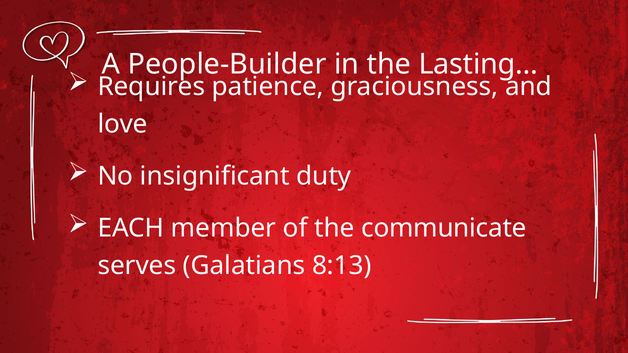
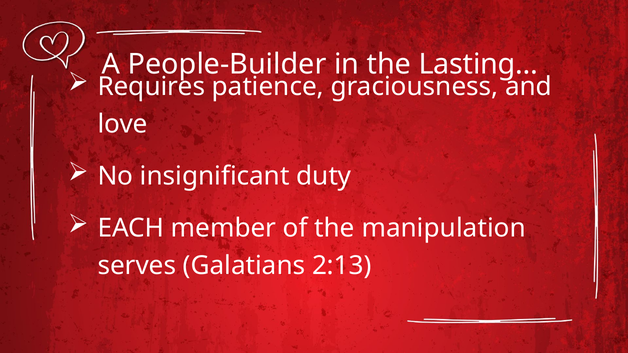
communicate: communicate -> manipulation (444, 228)
8:13: 8:13 -> 2:13 (342, 266)
